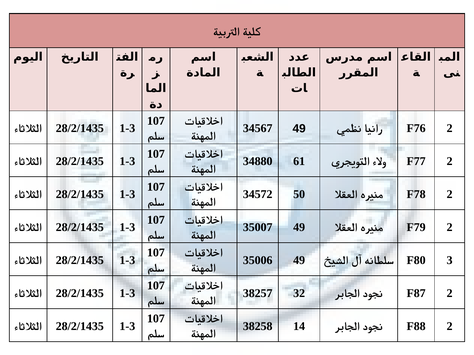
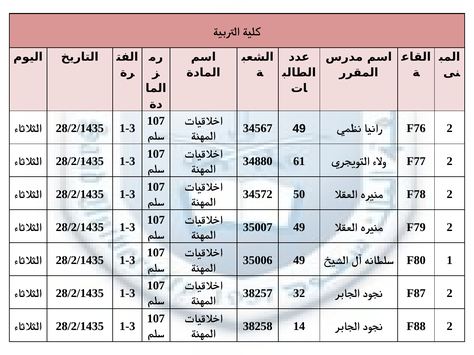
3: 3 -> 1 (450, 261)
